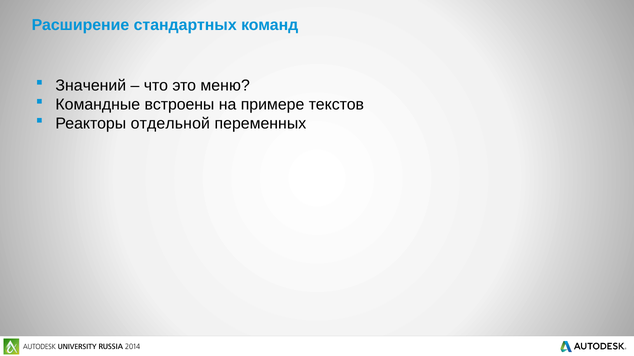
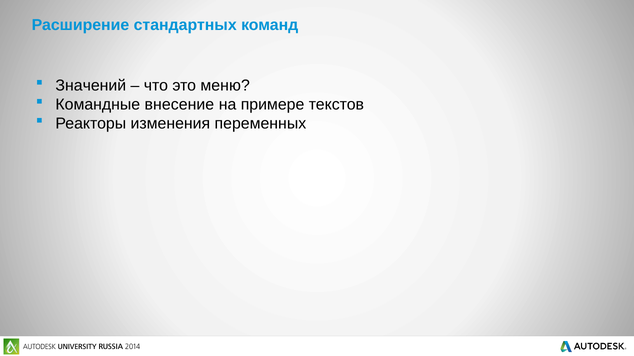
встроены: встроены -> внесение (179, 105)
отдельной: отдельной -> изменения (170, 124)
